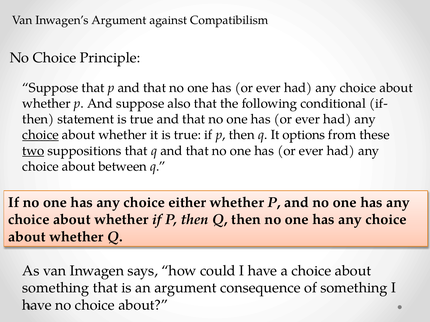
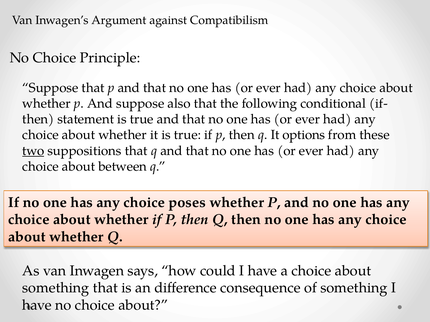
choice underline: present -> none (41, 135)
either: either -> poses (187, 203)
an argument: argument -> difference (186, 288)
